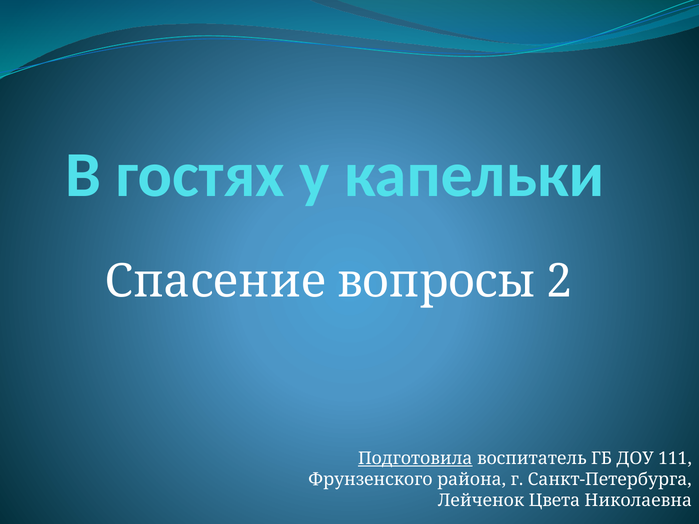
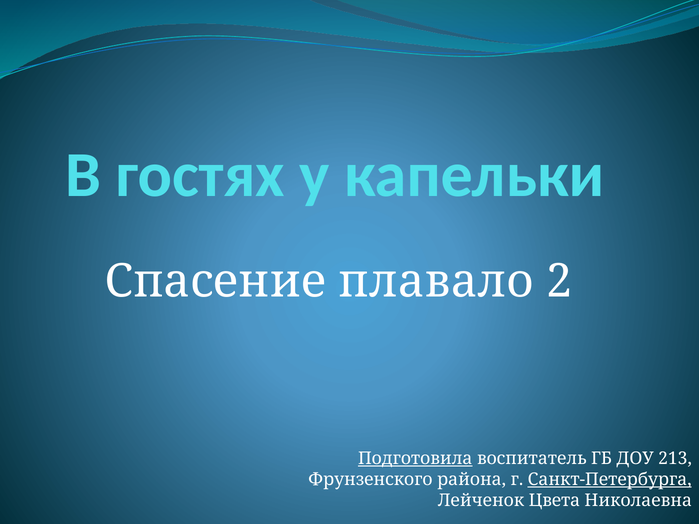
вопросы: вопросы -> плавало (436, 281)
111: 111 -> 213 (675, 459)
Санкт-Петербурга underline: none -> present (610, 480)
